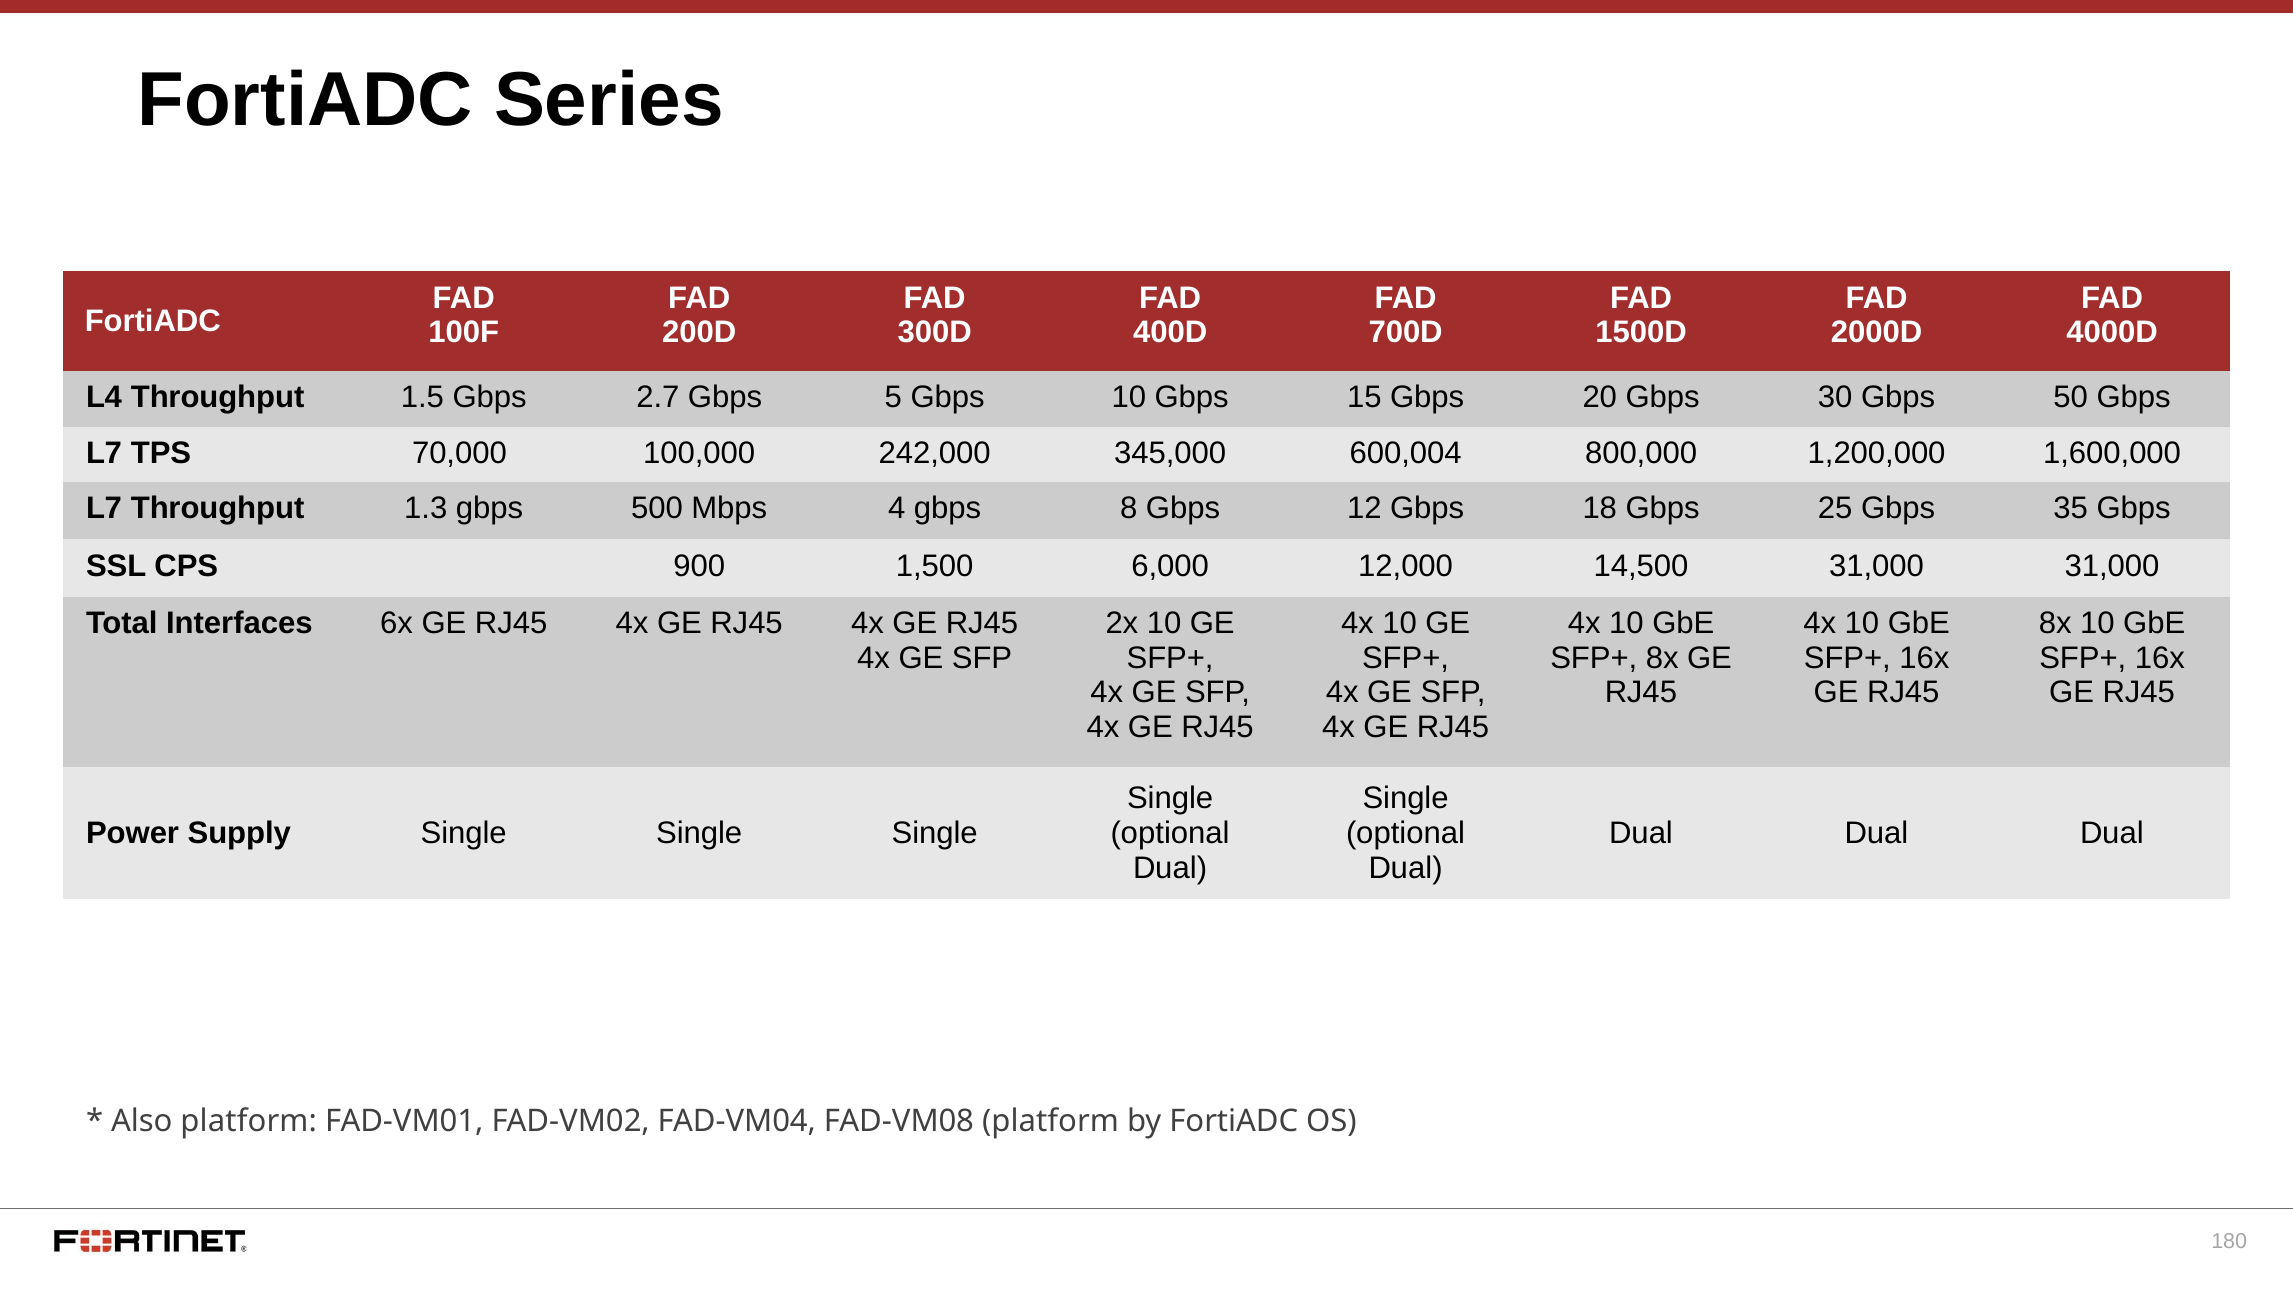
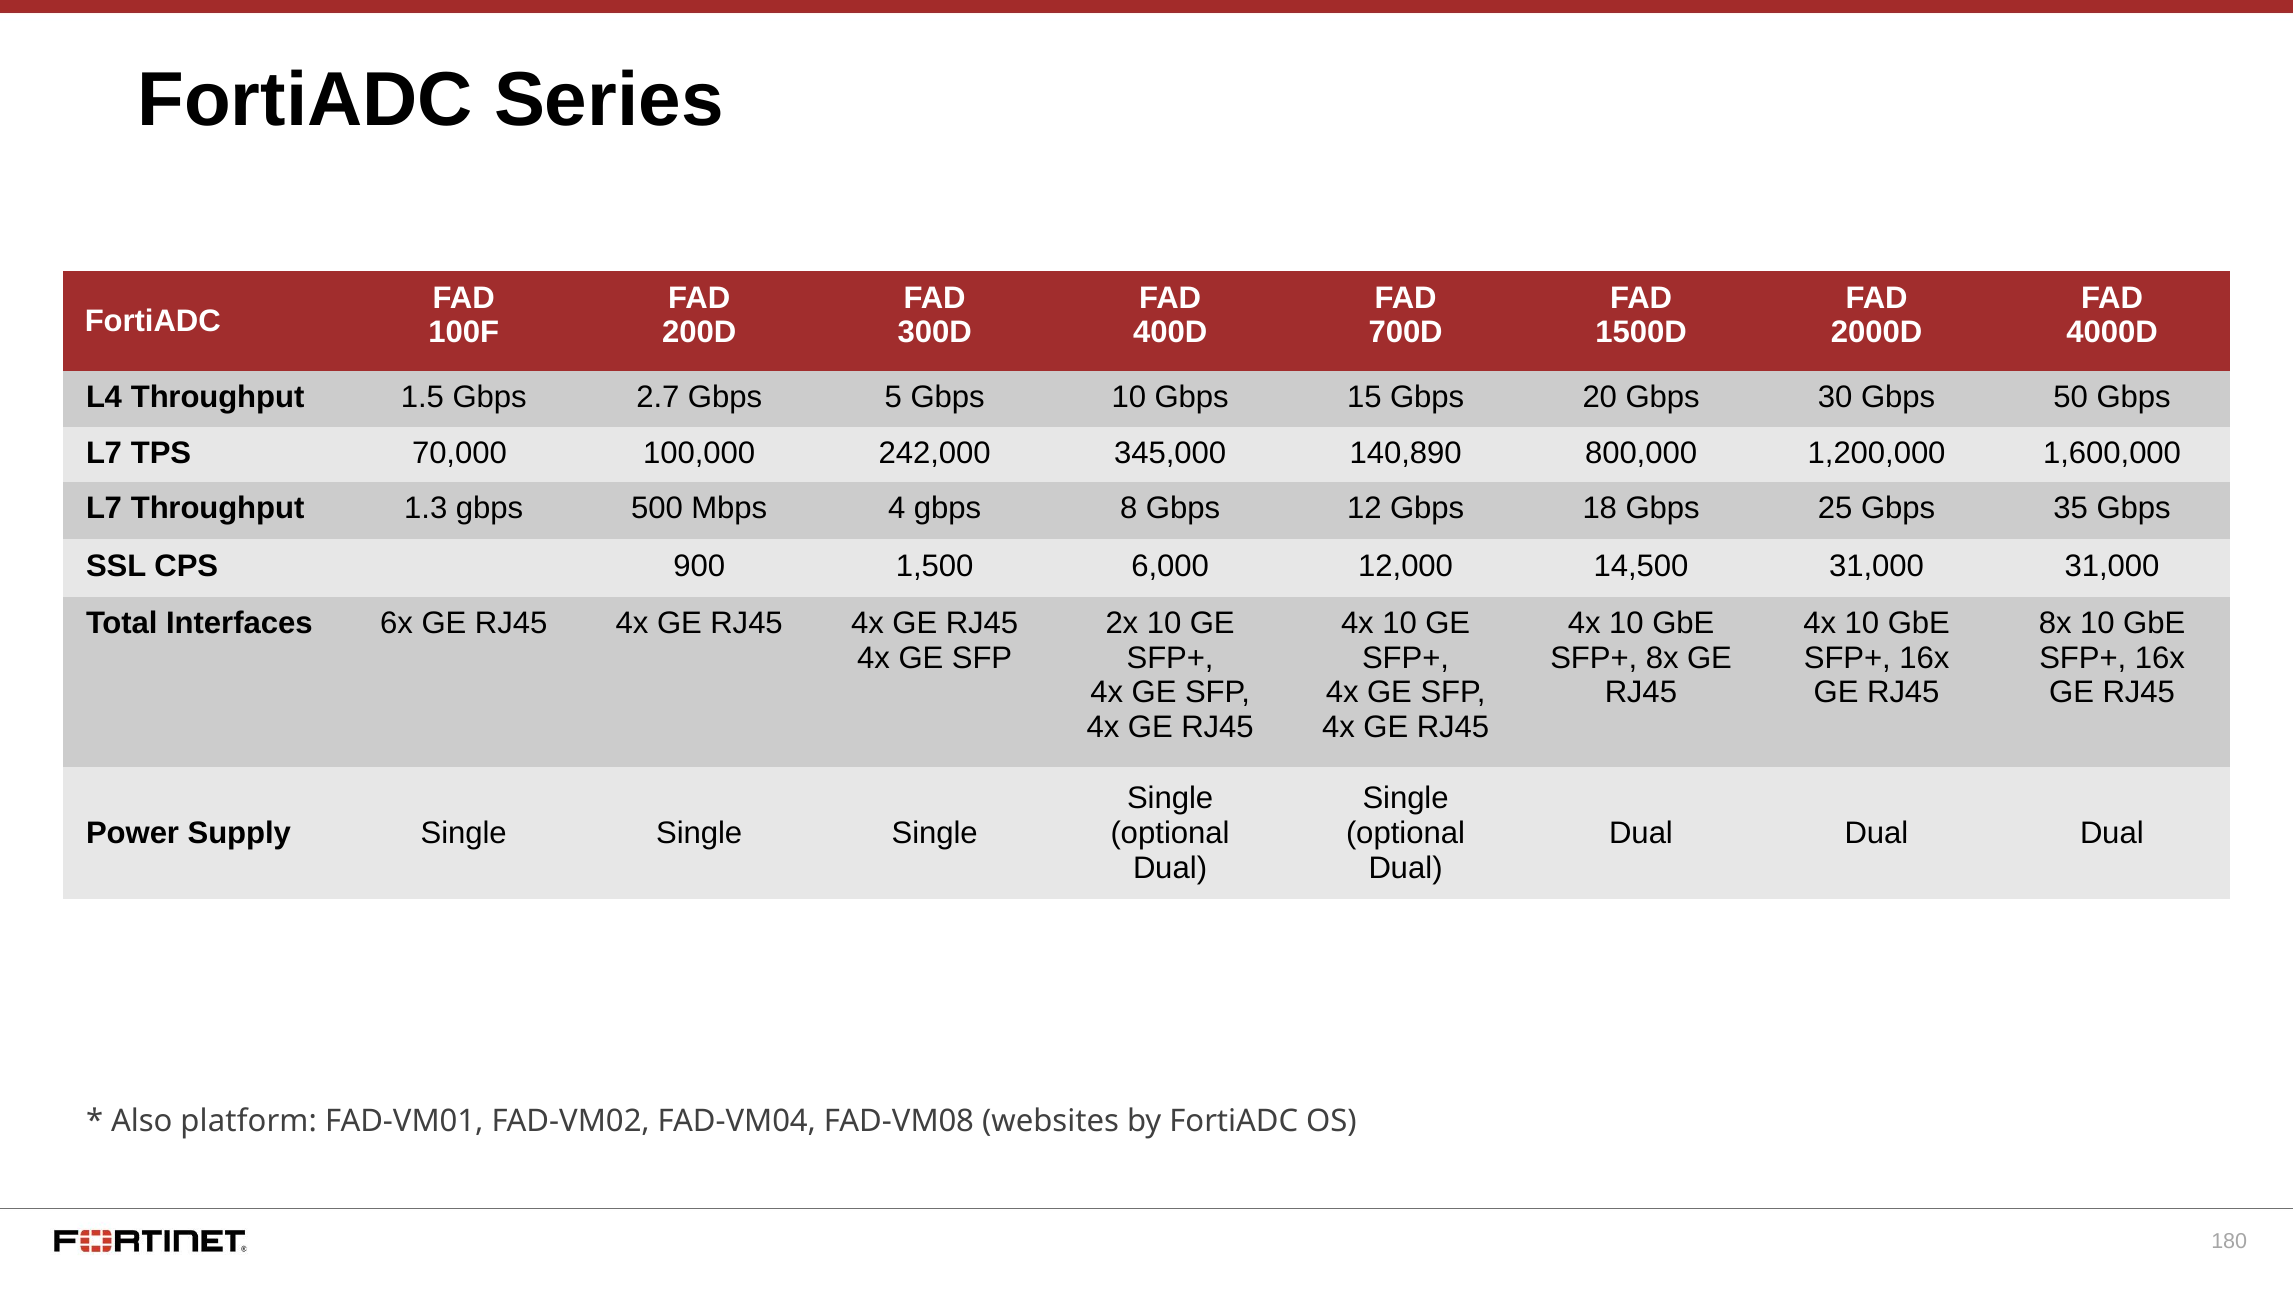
600,004: 600,004 -> 140,890 (1406, 453)
FAD-VM08 platform: platform -> websites (1051, 1122)
